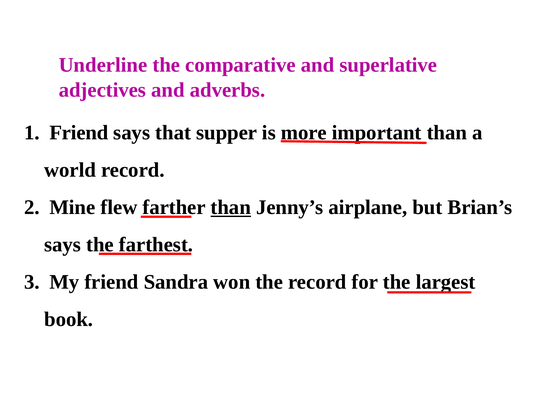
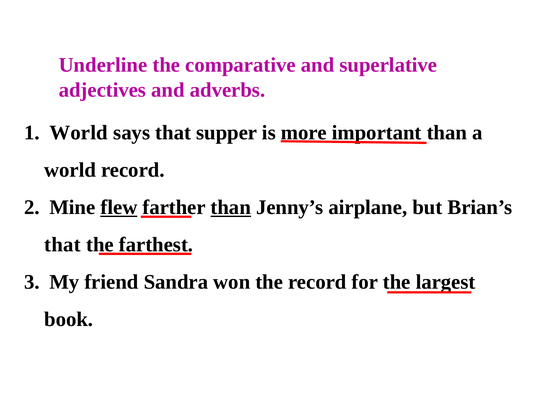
Friend: Friend -> World (79, 133)
flew underline: none -> present (119, 208)
says: says -> that (62, 245)
